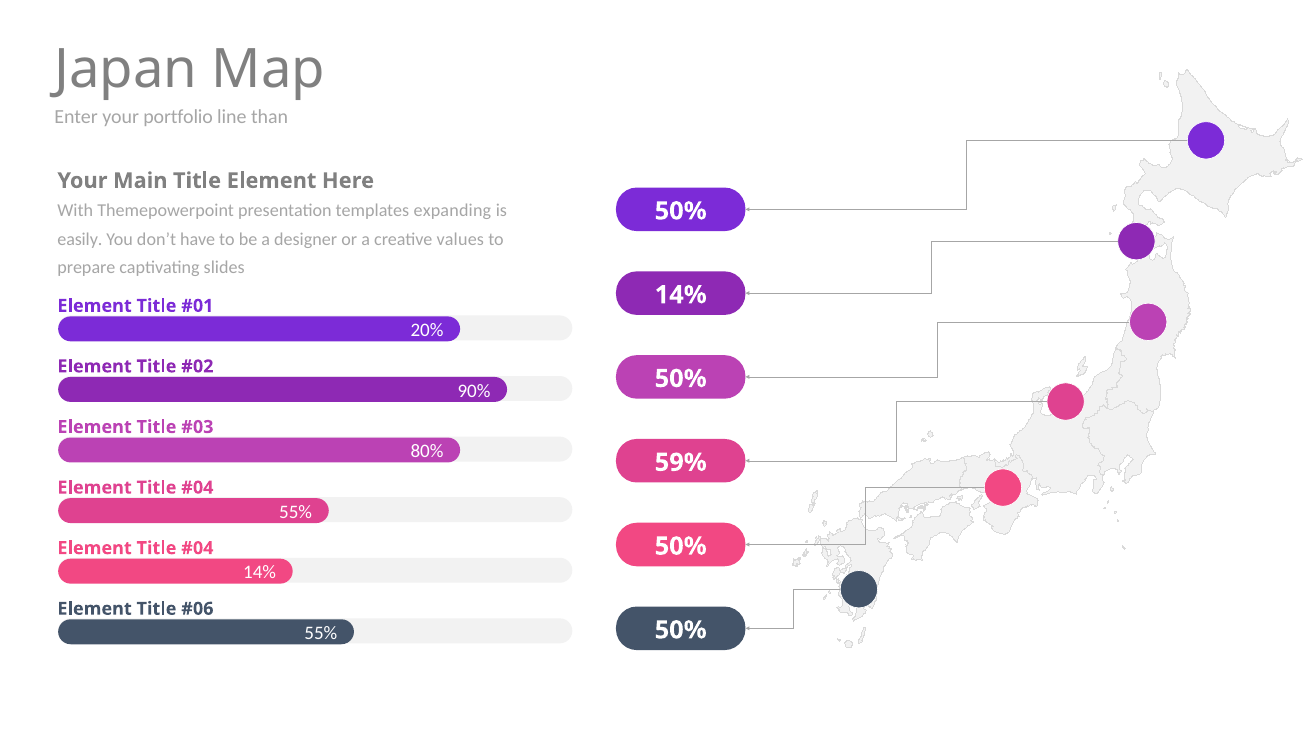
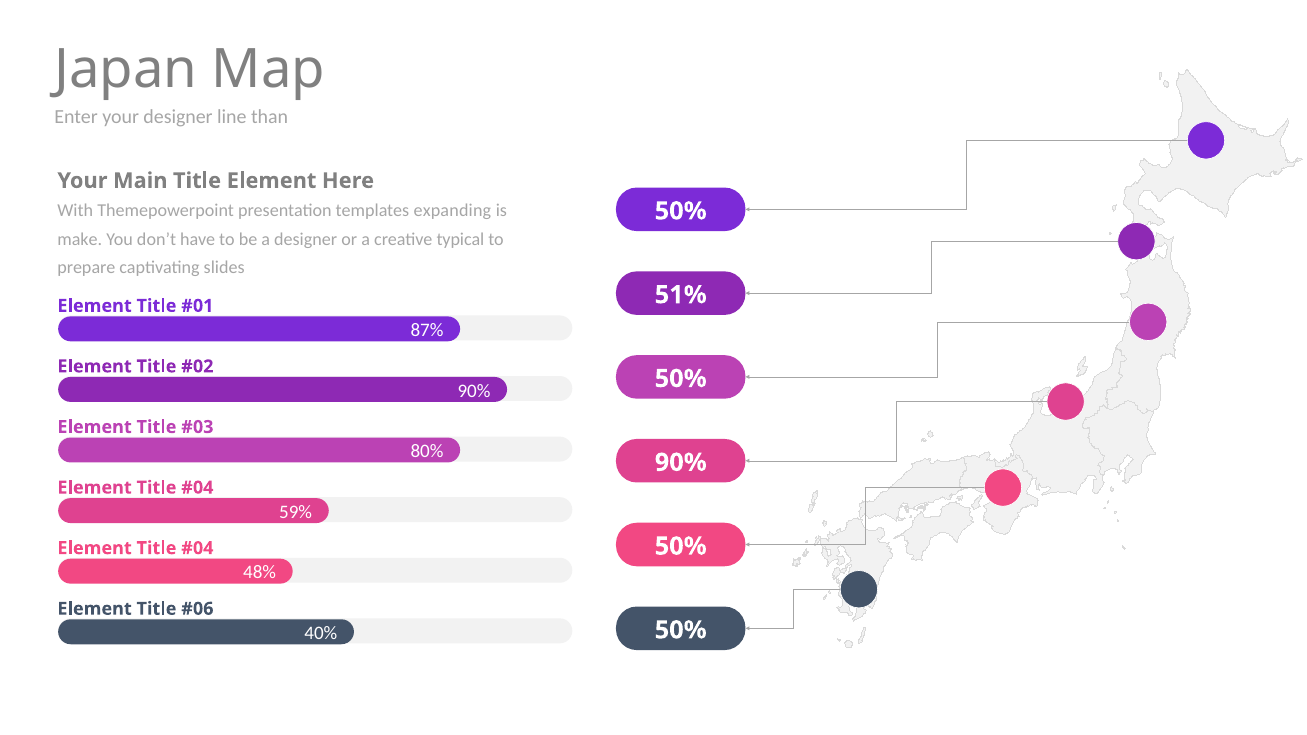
your portfolio: portfolio -> designer (178, 117)
easily: easily -> make (80, 239)
values: values -> typical (460, 239)
14%: 14% -> 51% (681, 295)
20%: 20% -> 87% (427, 330)
59%: 59% -> 90% (681, 463)
55%: 55% -> 59% (296, 512)
14%: 14% -> 48% (260, 573)
55%: 55% -> 40% (321, 633)
